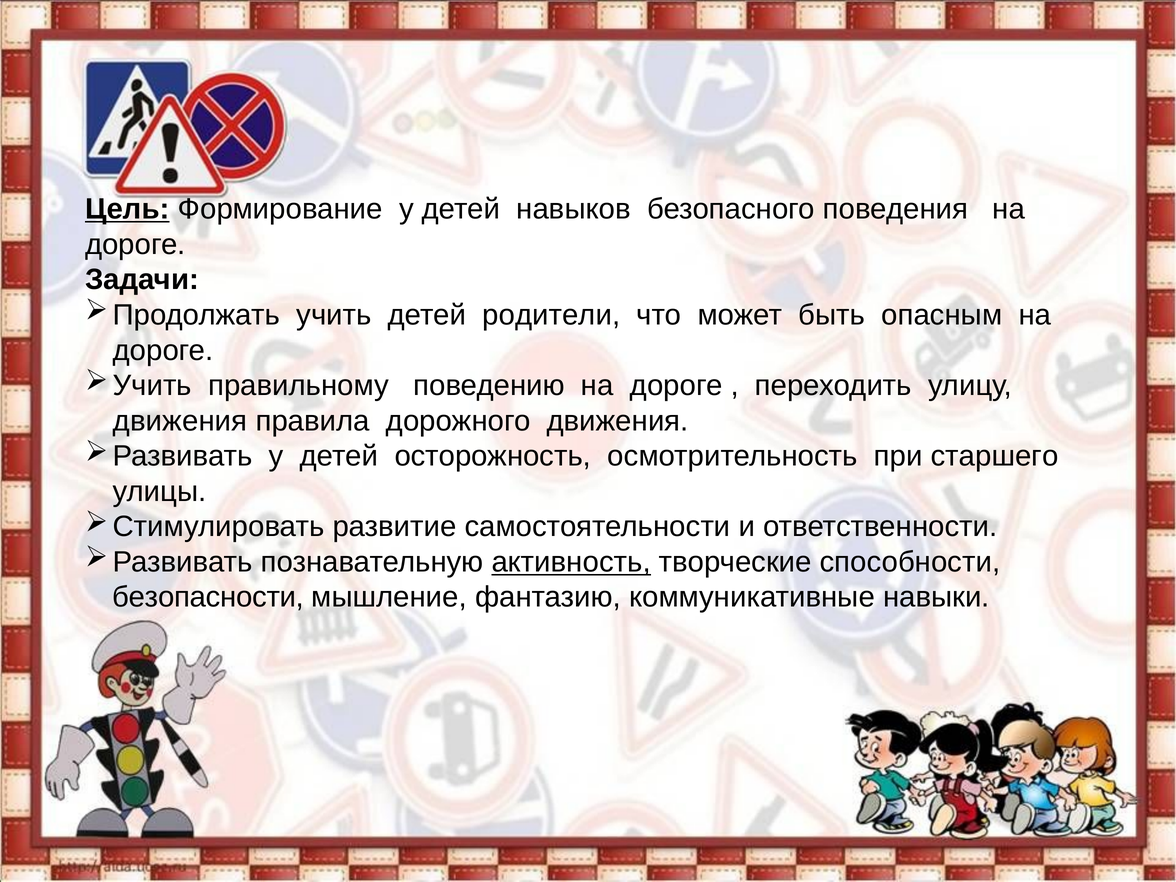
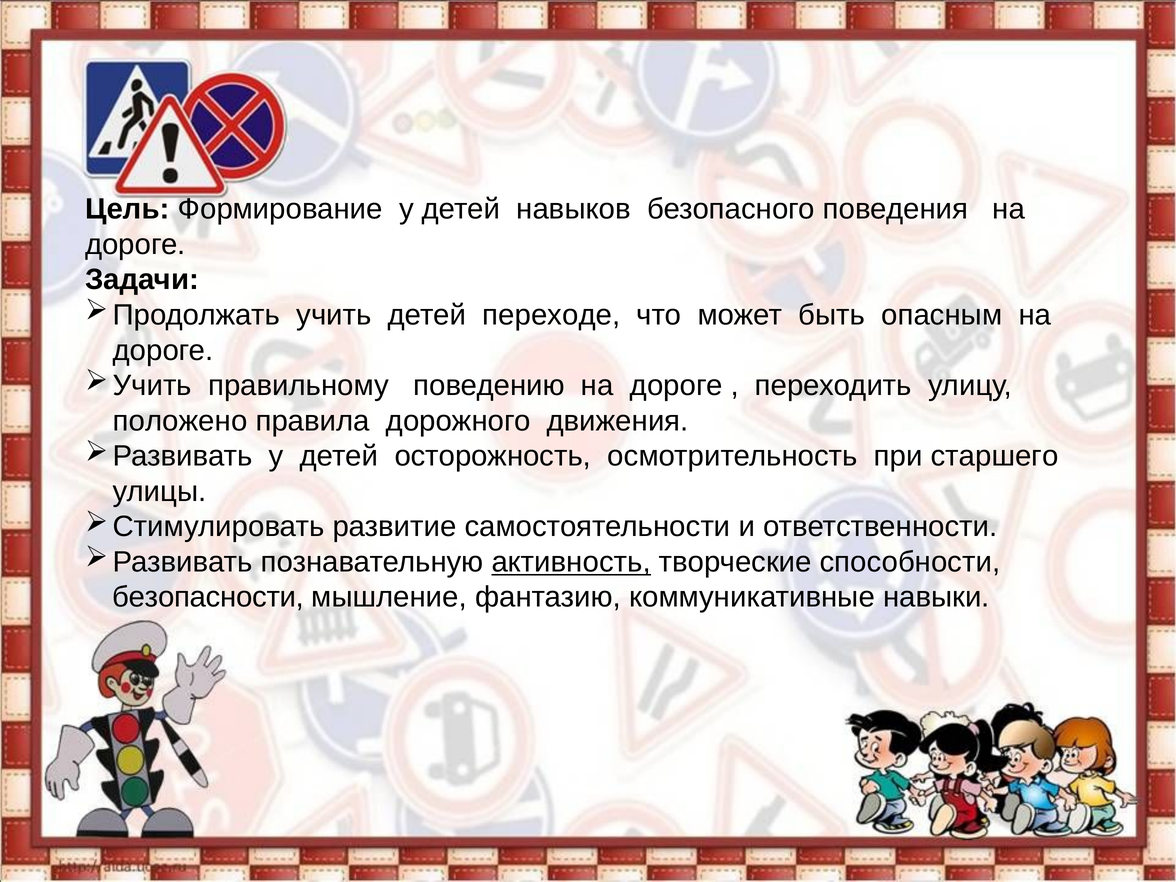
Цель underline: present -> none (127, 209)
родители: родители -> переходе (551, 315)
движения: движения -> положено (180, 421)
